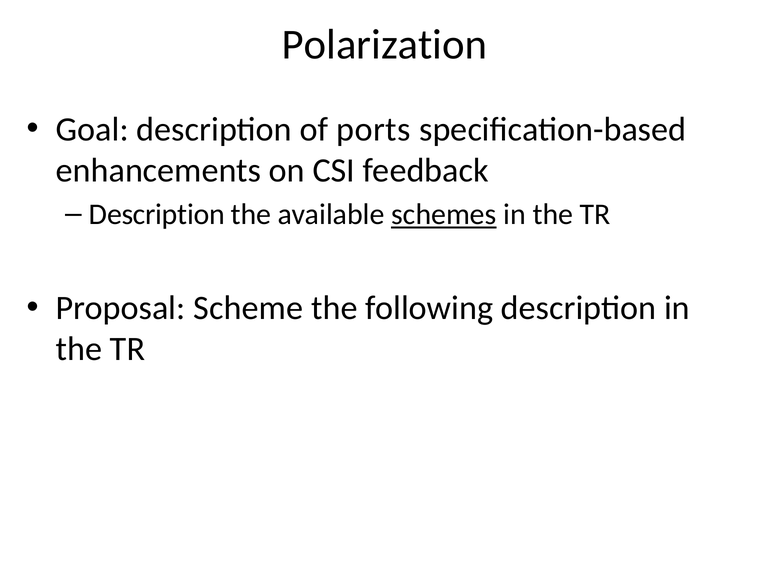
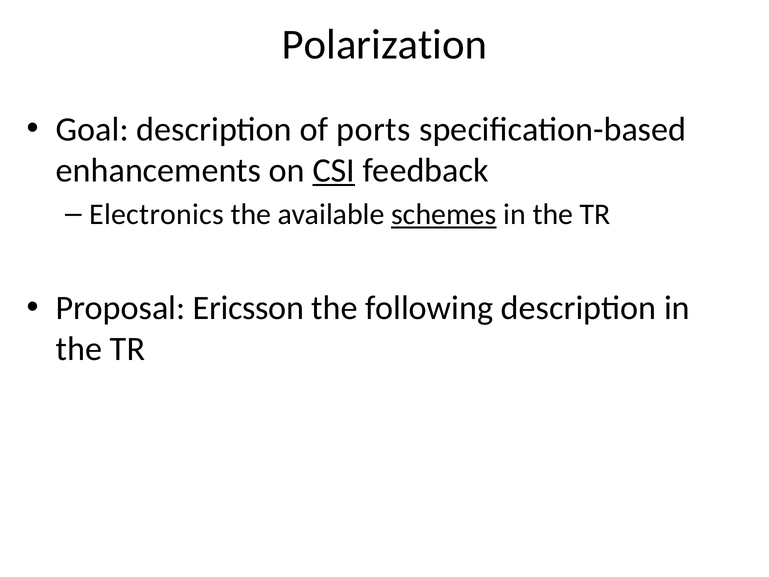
CSI underline: none -> present (334, 170)
Description: Description -> Electronics (157, 214)
Scheme: Scheme -> Ericsson (249, 308)
